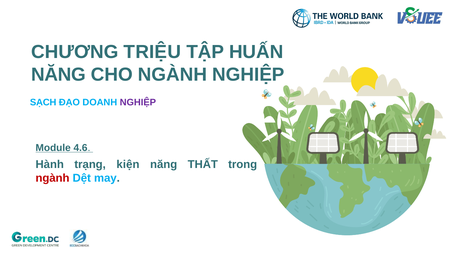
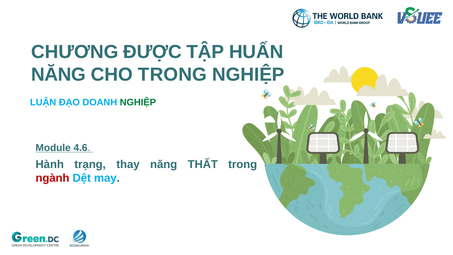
TRIỆU: TRIỆU -> ĐƯỢC (153, 52)
CHO NGÀNH: NGÀNH -> TRONG (172, 75)
SẠCH: SẠCH -> LUẬN (43, 102)
NGHIỆP colour: purple -> green (138, 102)
kiện: kiện -> thay (128, 164)
